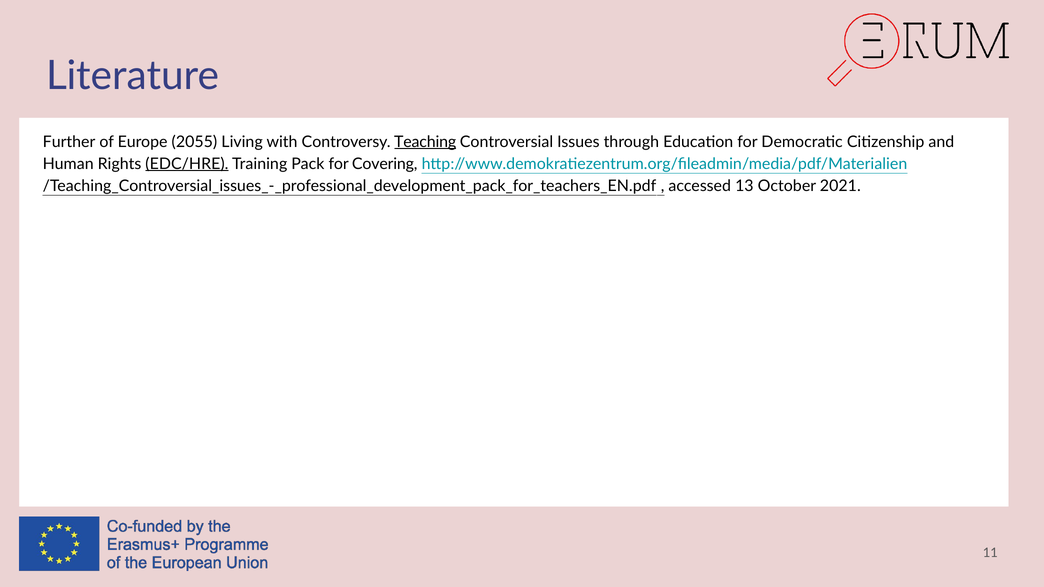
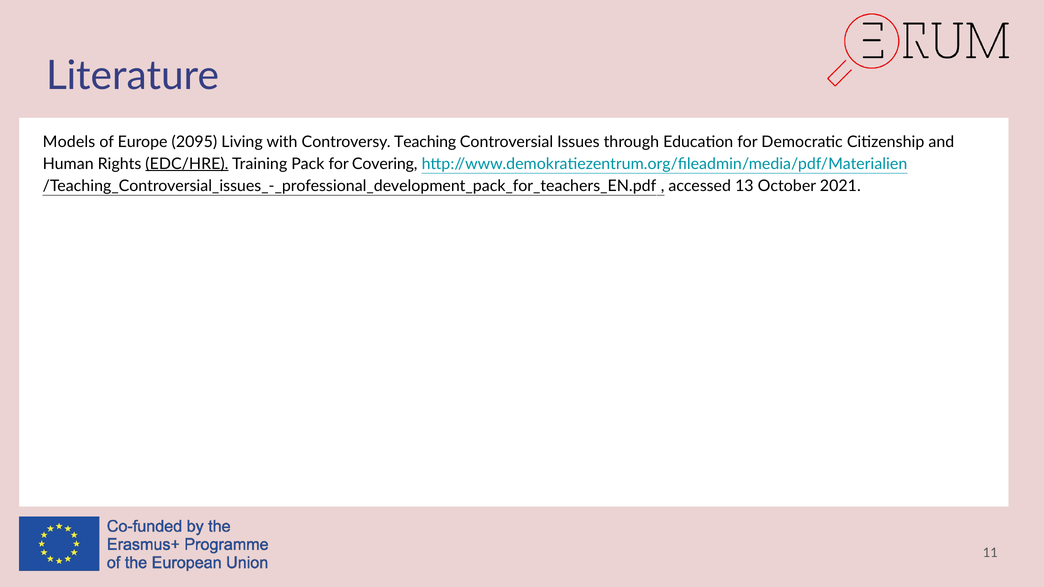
Further: Further -> Models (69, 142)
2055: 2055 -> 2095 (194, 142)
Teaching underline: present -> none (425, 142)
